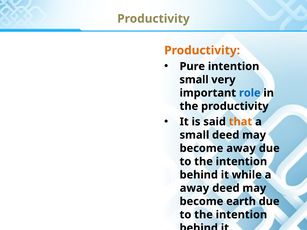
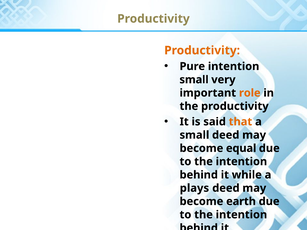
role colour: blue -> orange (250, 93)
become away: away -> equal (241, 148)
away: away -> plays (194, 188)
